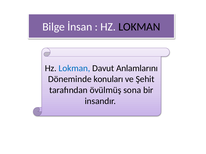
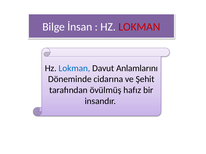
LOKMAN colour: black -> red (139, 27)
konuları: konuları -> cidarına (108, 79)
sona: sona -> hafız (132, 90)
